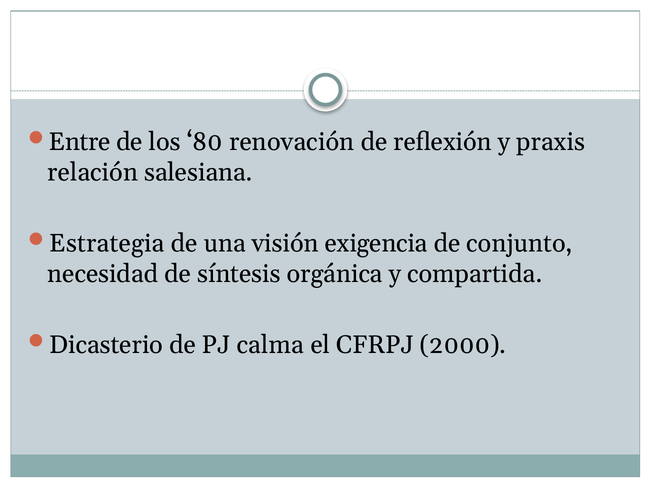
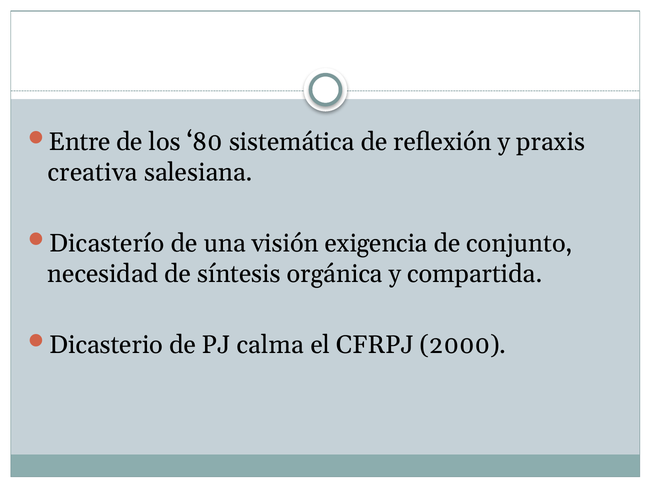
renovación: renovación -> sistemática (292, 142)
relación: relación -> creativa (93, 173)
Estrategia: Estrategia -> Dicasterío (107, 244)
